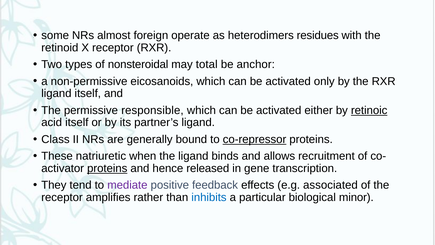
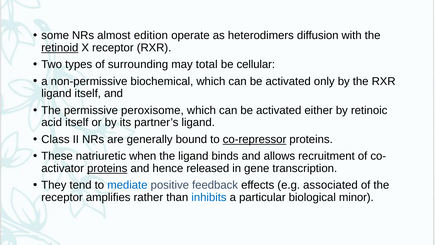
foreign: foreign -> edition (151, 35)
residues: residues -> diffusion (318, 35)
retinoid underline: none -> present (60, 48)
nonsteroidal: nonsteroidal -> surrounding (138, 64)
anchor: anchor -> cellular (256, 64)
eicosanoids: eicosanoids -> biochemical (162, 81)
responsible: responsible -> peroxisome (152, 110)
retinoic underline: present -> none (369, 110)
mediate colour: purple -> blue (127, 185)
